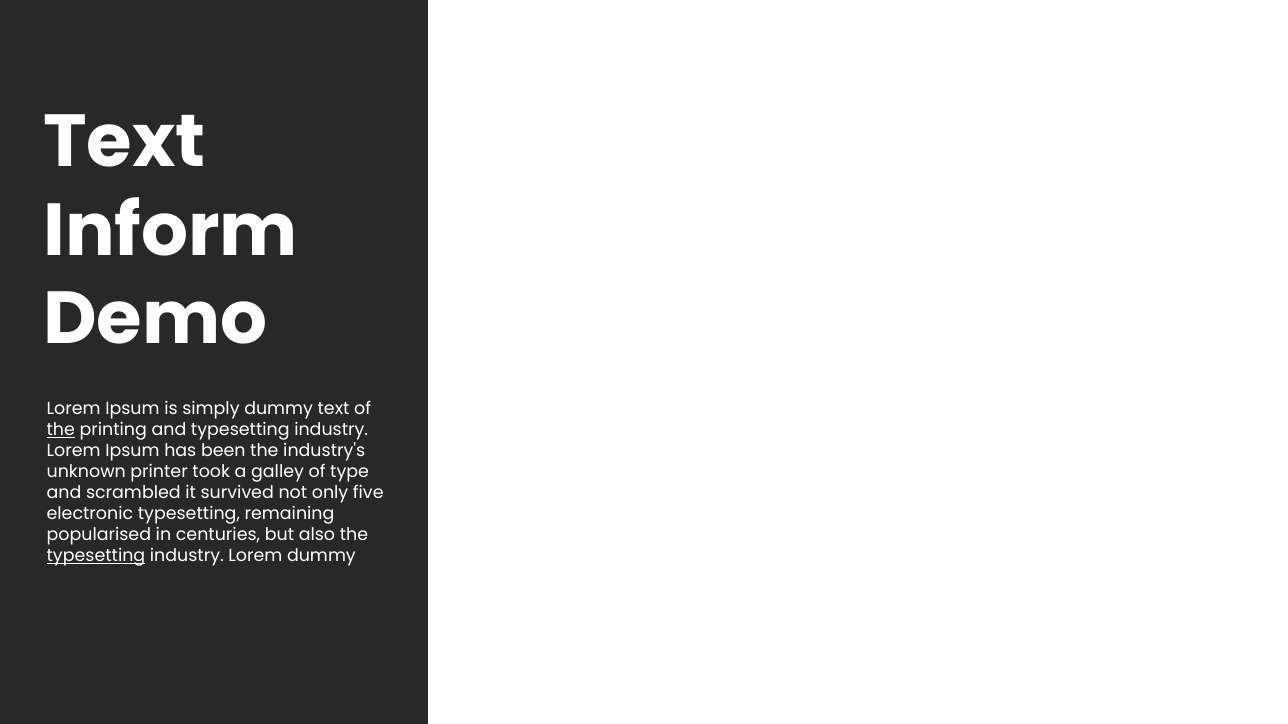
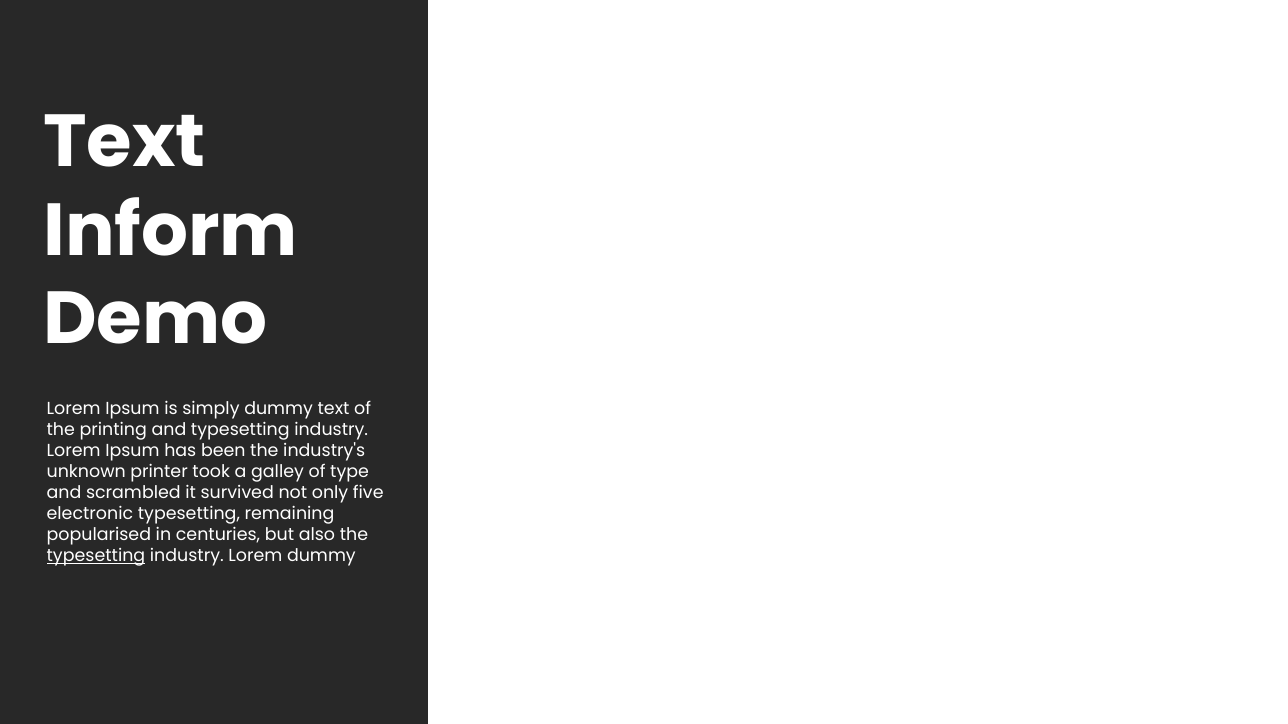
the underline: present -> none (61, 430)
